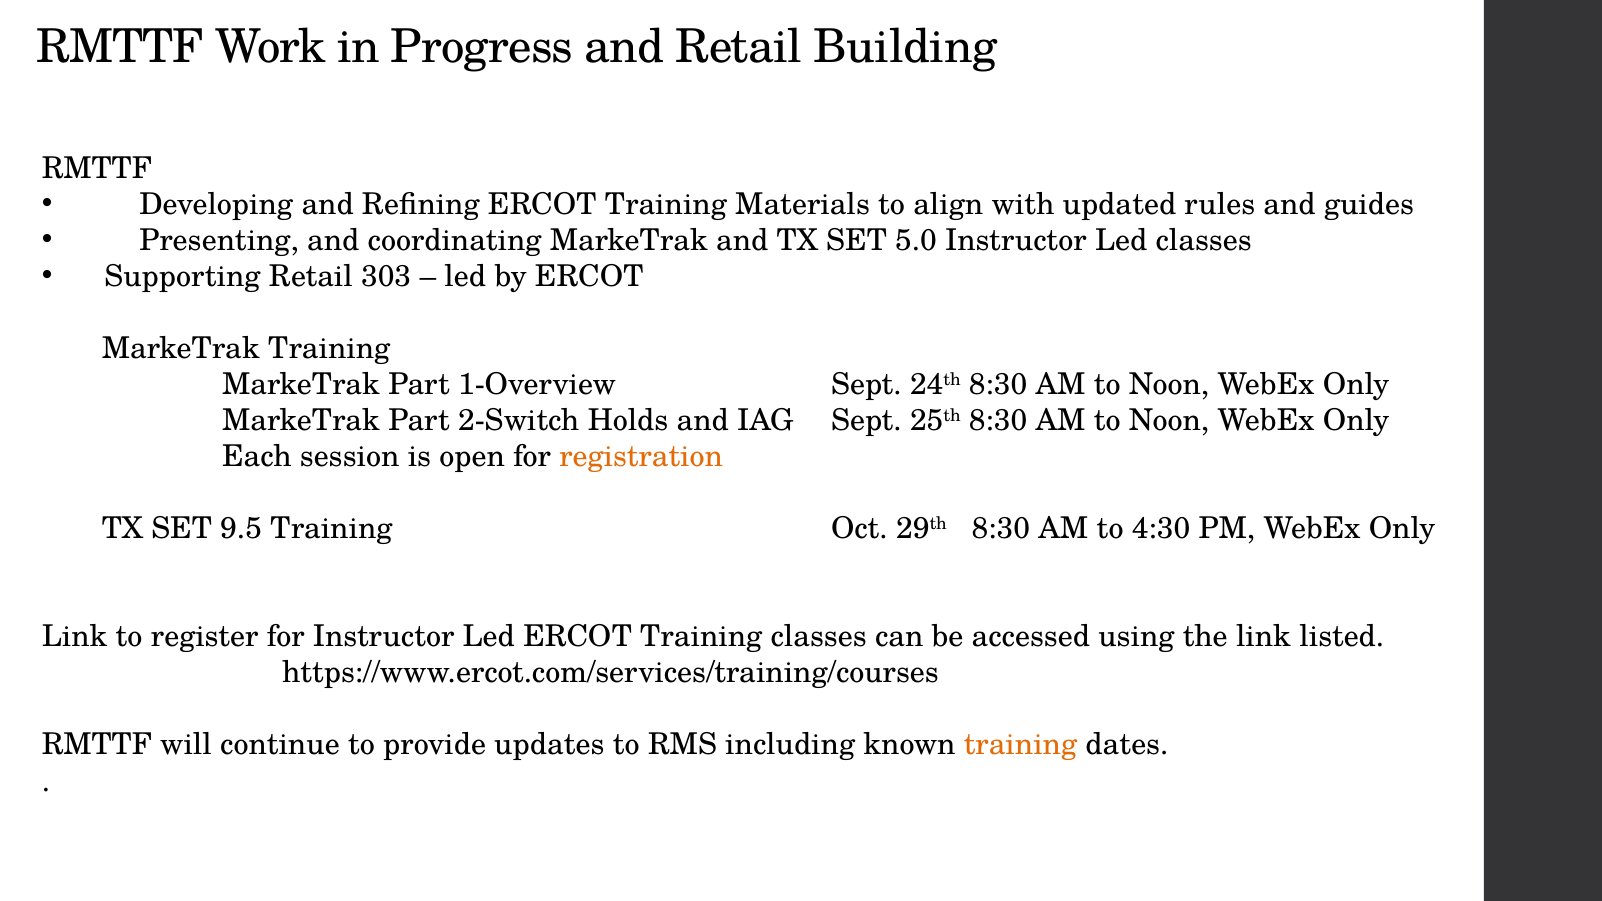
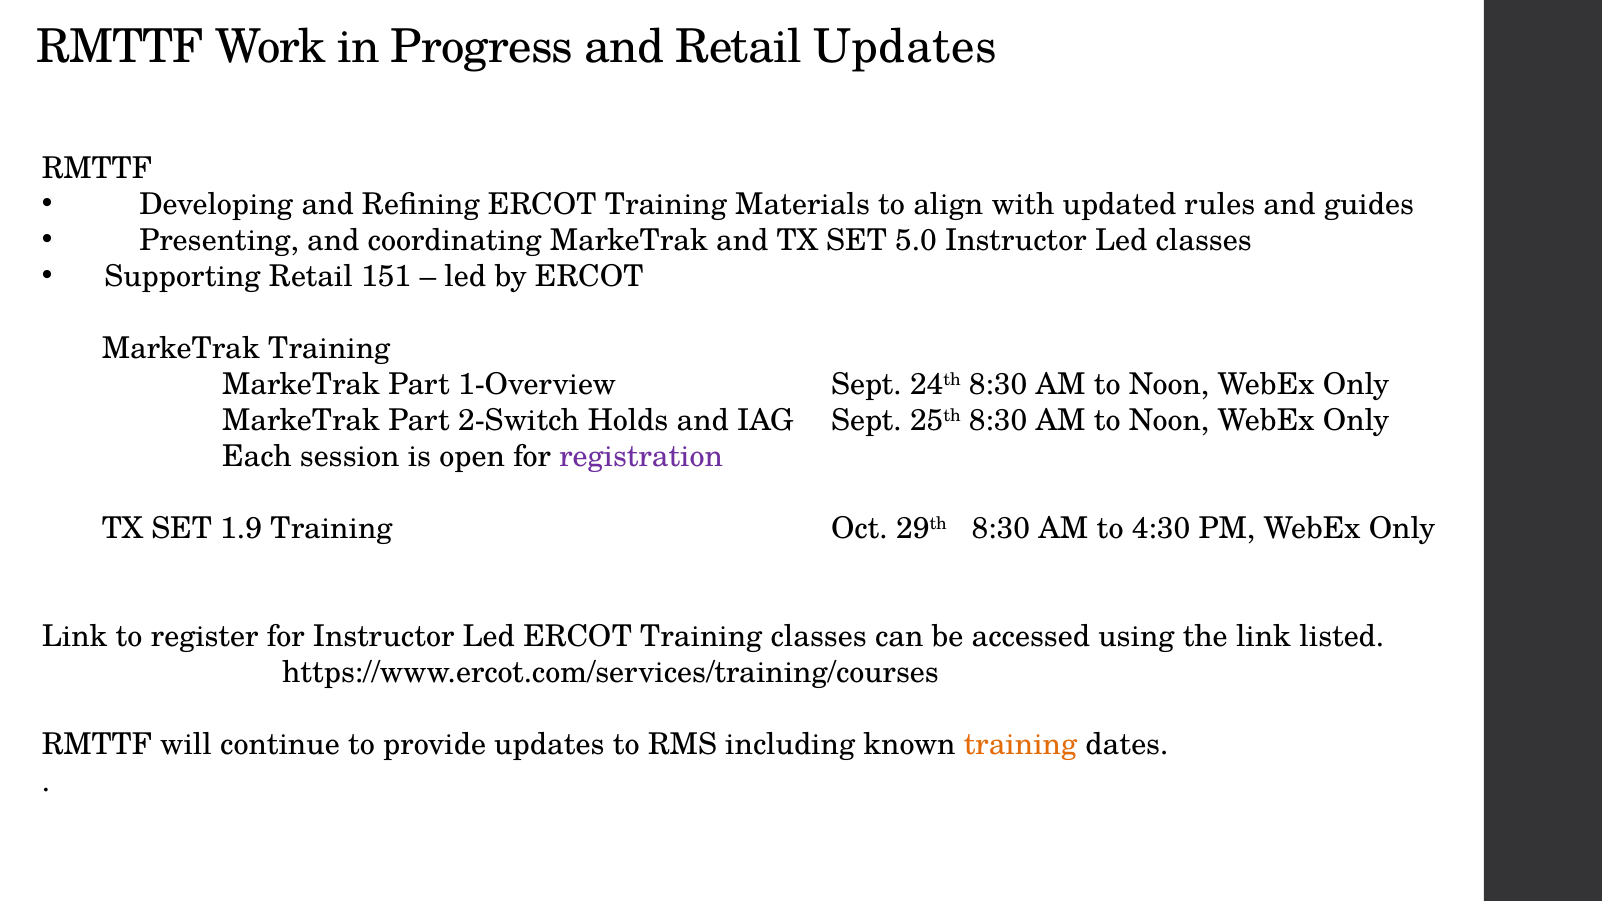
Retail Building: Building -> Updates (905, 47)
303: 303 -> 151 (386, 277)
registration colour: orange -> purple (641, 457)
9.5: 9.5 -> 1.9 (241, 529)
